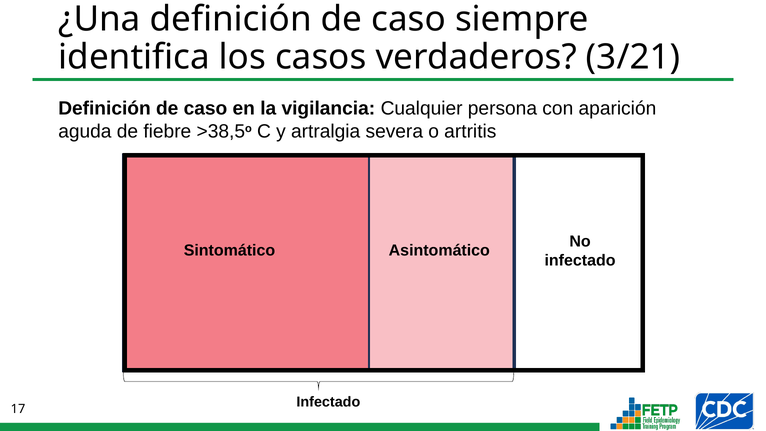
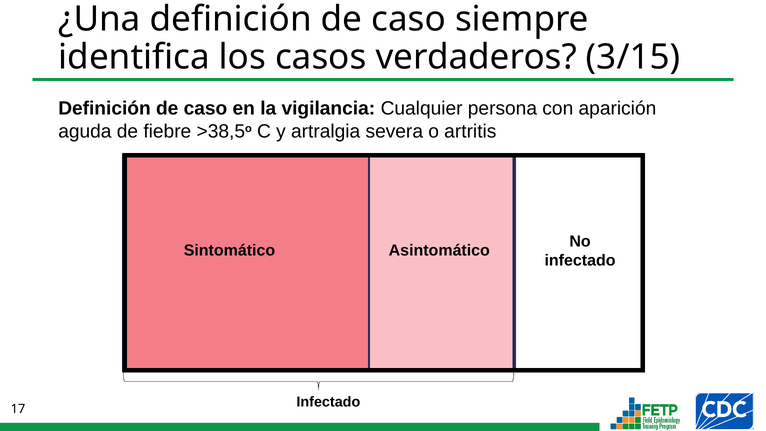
3/21: 3/21 -> 3/15 (633, 57)
